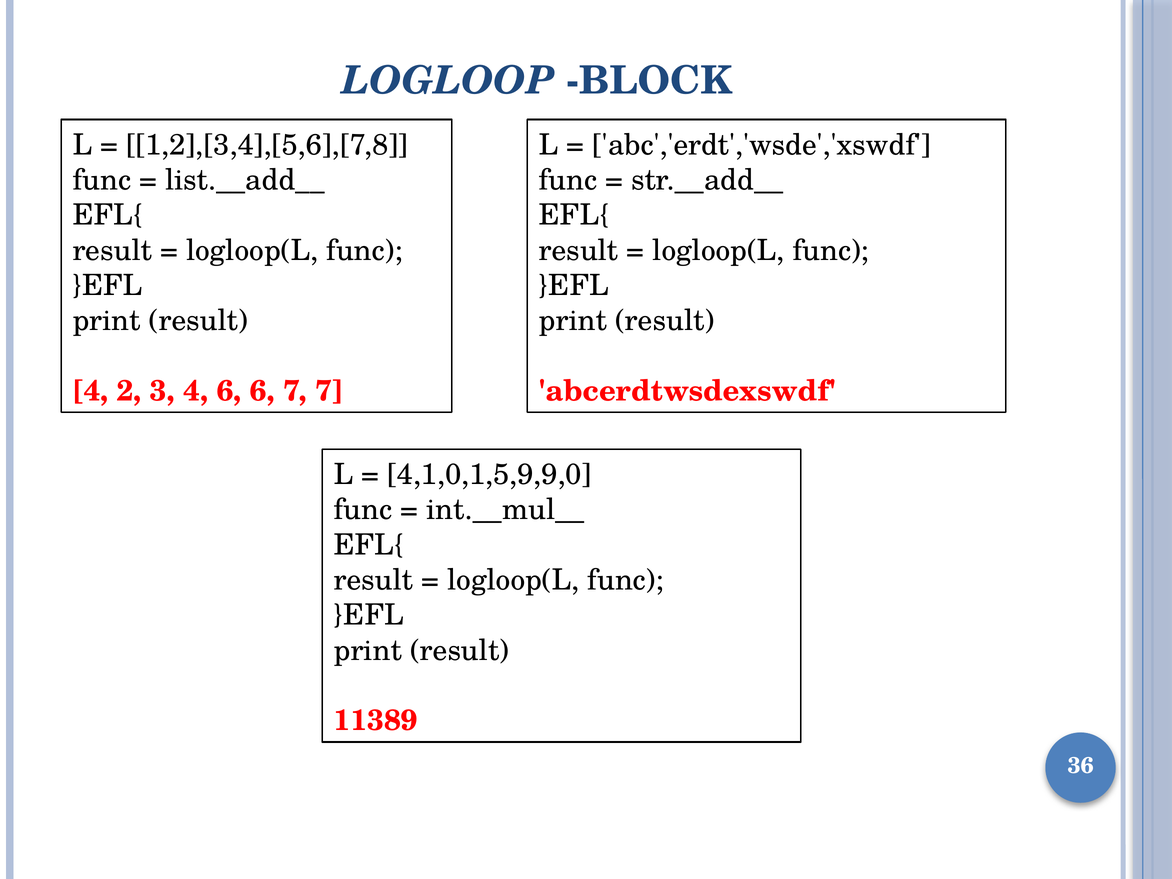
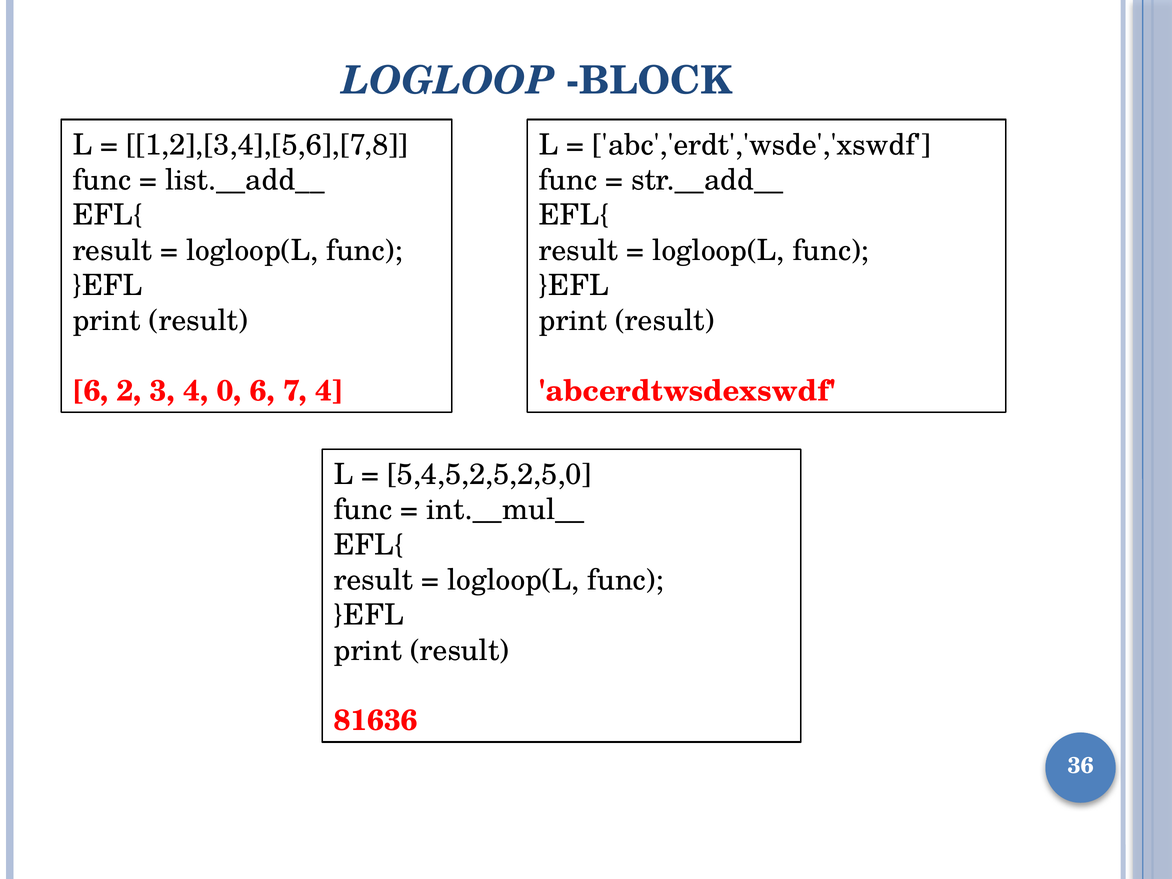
4: 4 -> 6 (91, 391)
4 6: 6 -> 0 (229, 391)
7 7: 7 -> 4 (329, 391)
4,1,0,1,5,9,9,0: 4,1,0,1,5,9,9,0 -> 5,4,5,2,5,2,5,0 (489, 475)
11389: 11389 -> 81636 (376, 721)
